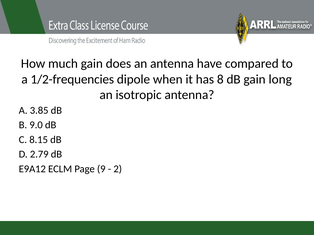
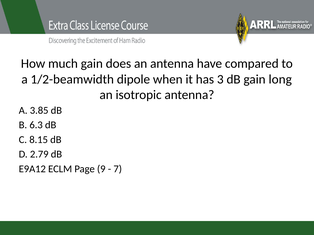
1/2-frequencies: 1/2-frequencies -> 1/2-beamwidth (72, 79)
8: 8 -> 3 (220, 79)
9.0: 9.0 -> 6.3 (36, 125)
2: 2 -> 7 (118, 169)
